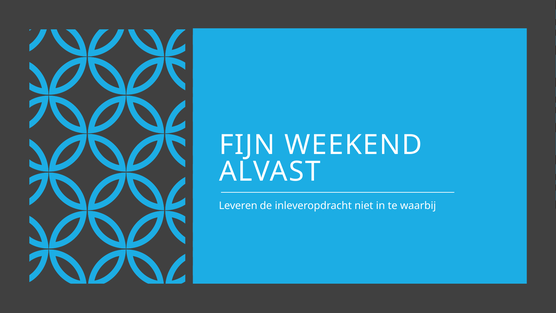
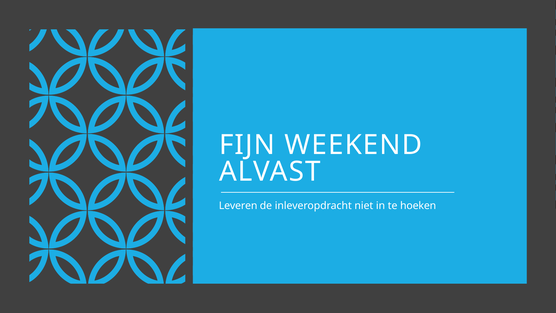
waarbij: waarbij -> hoeken (418, 205)
